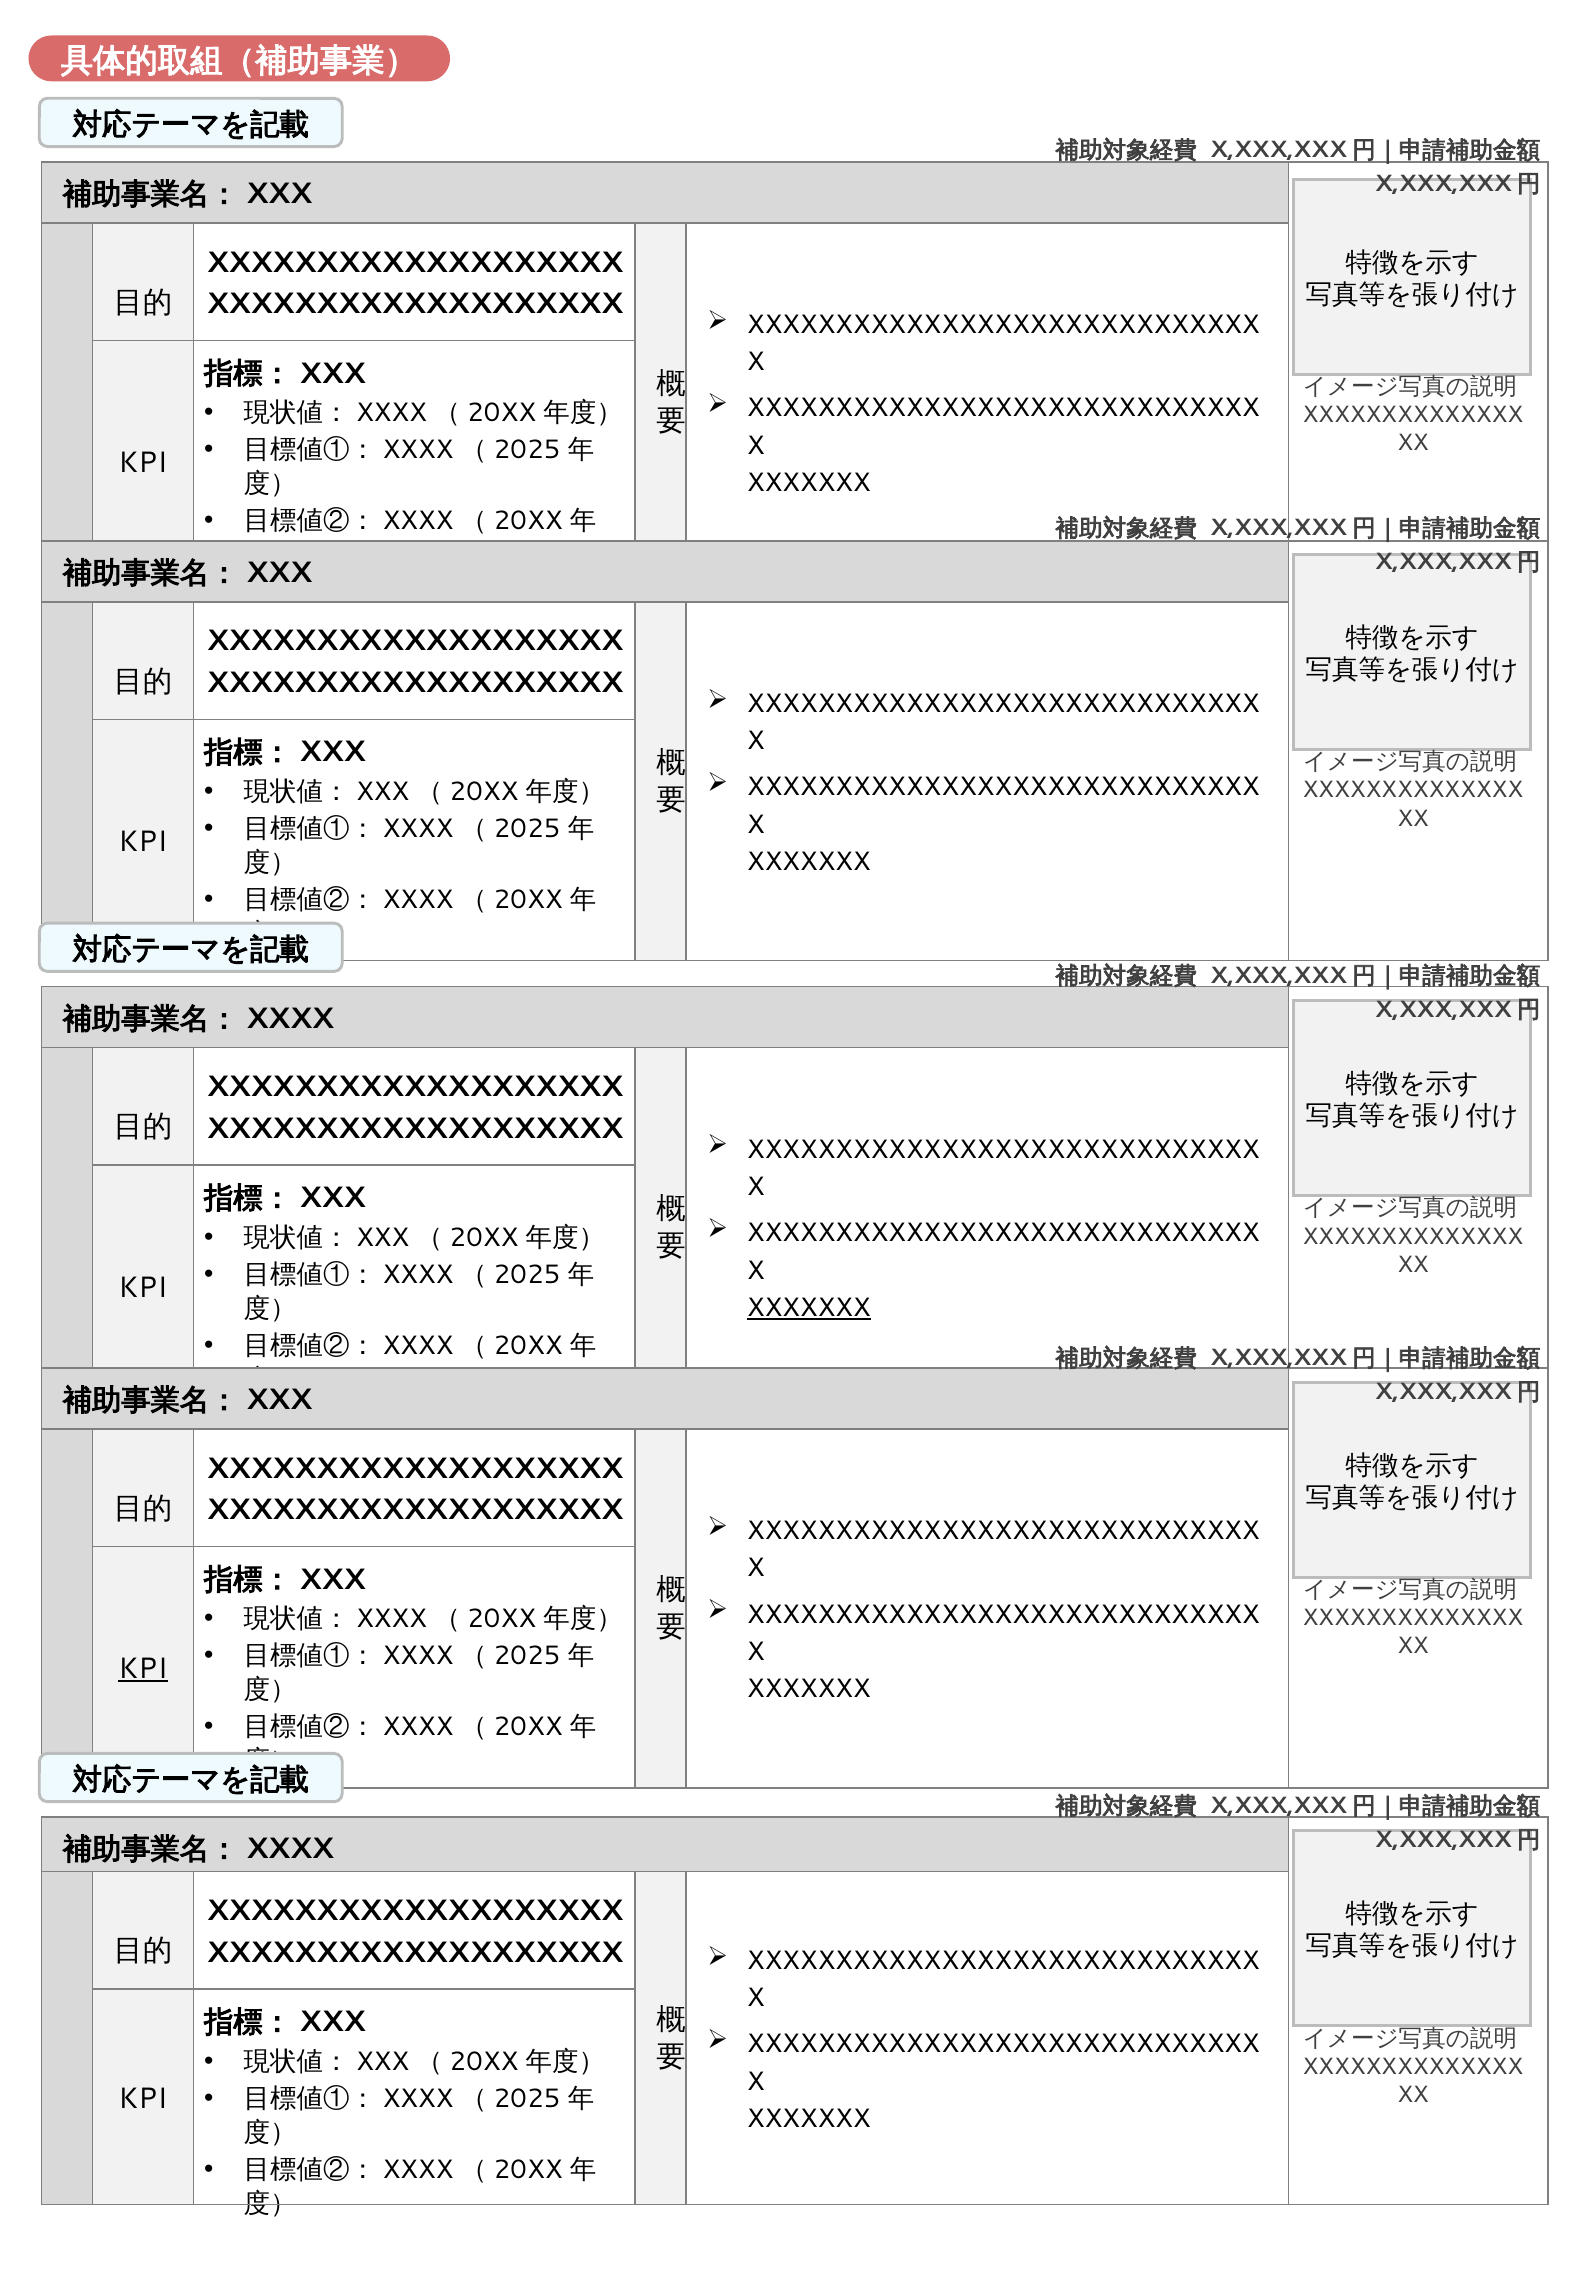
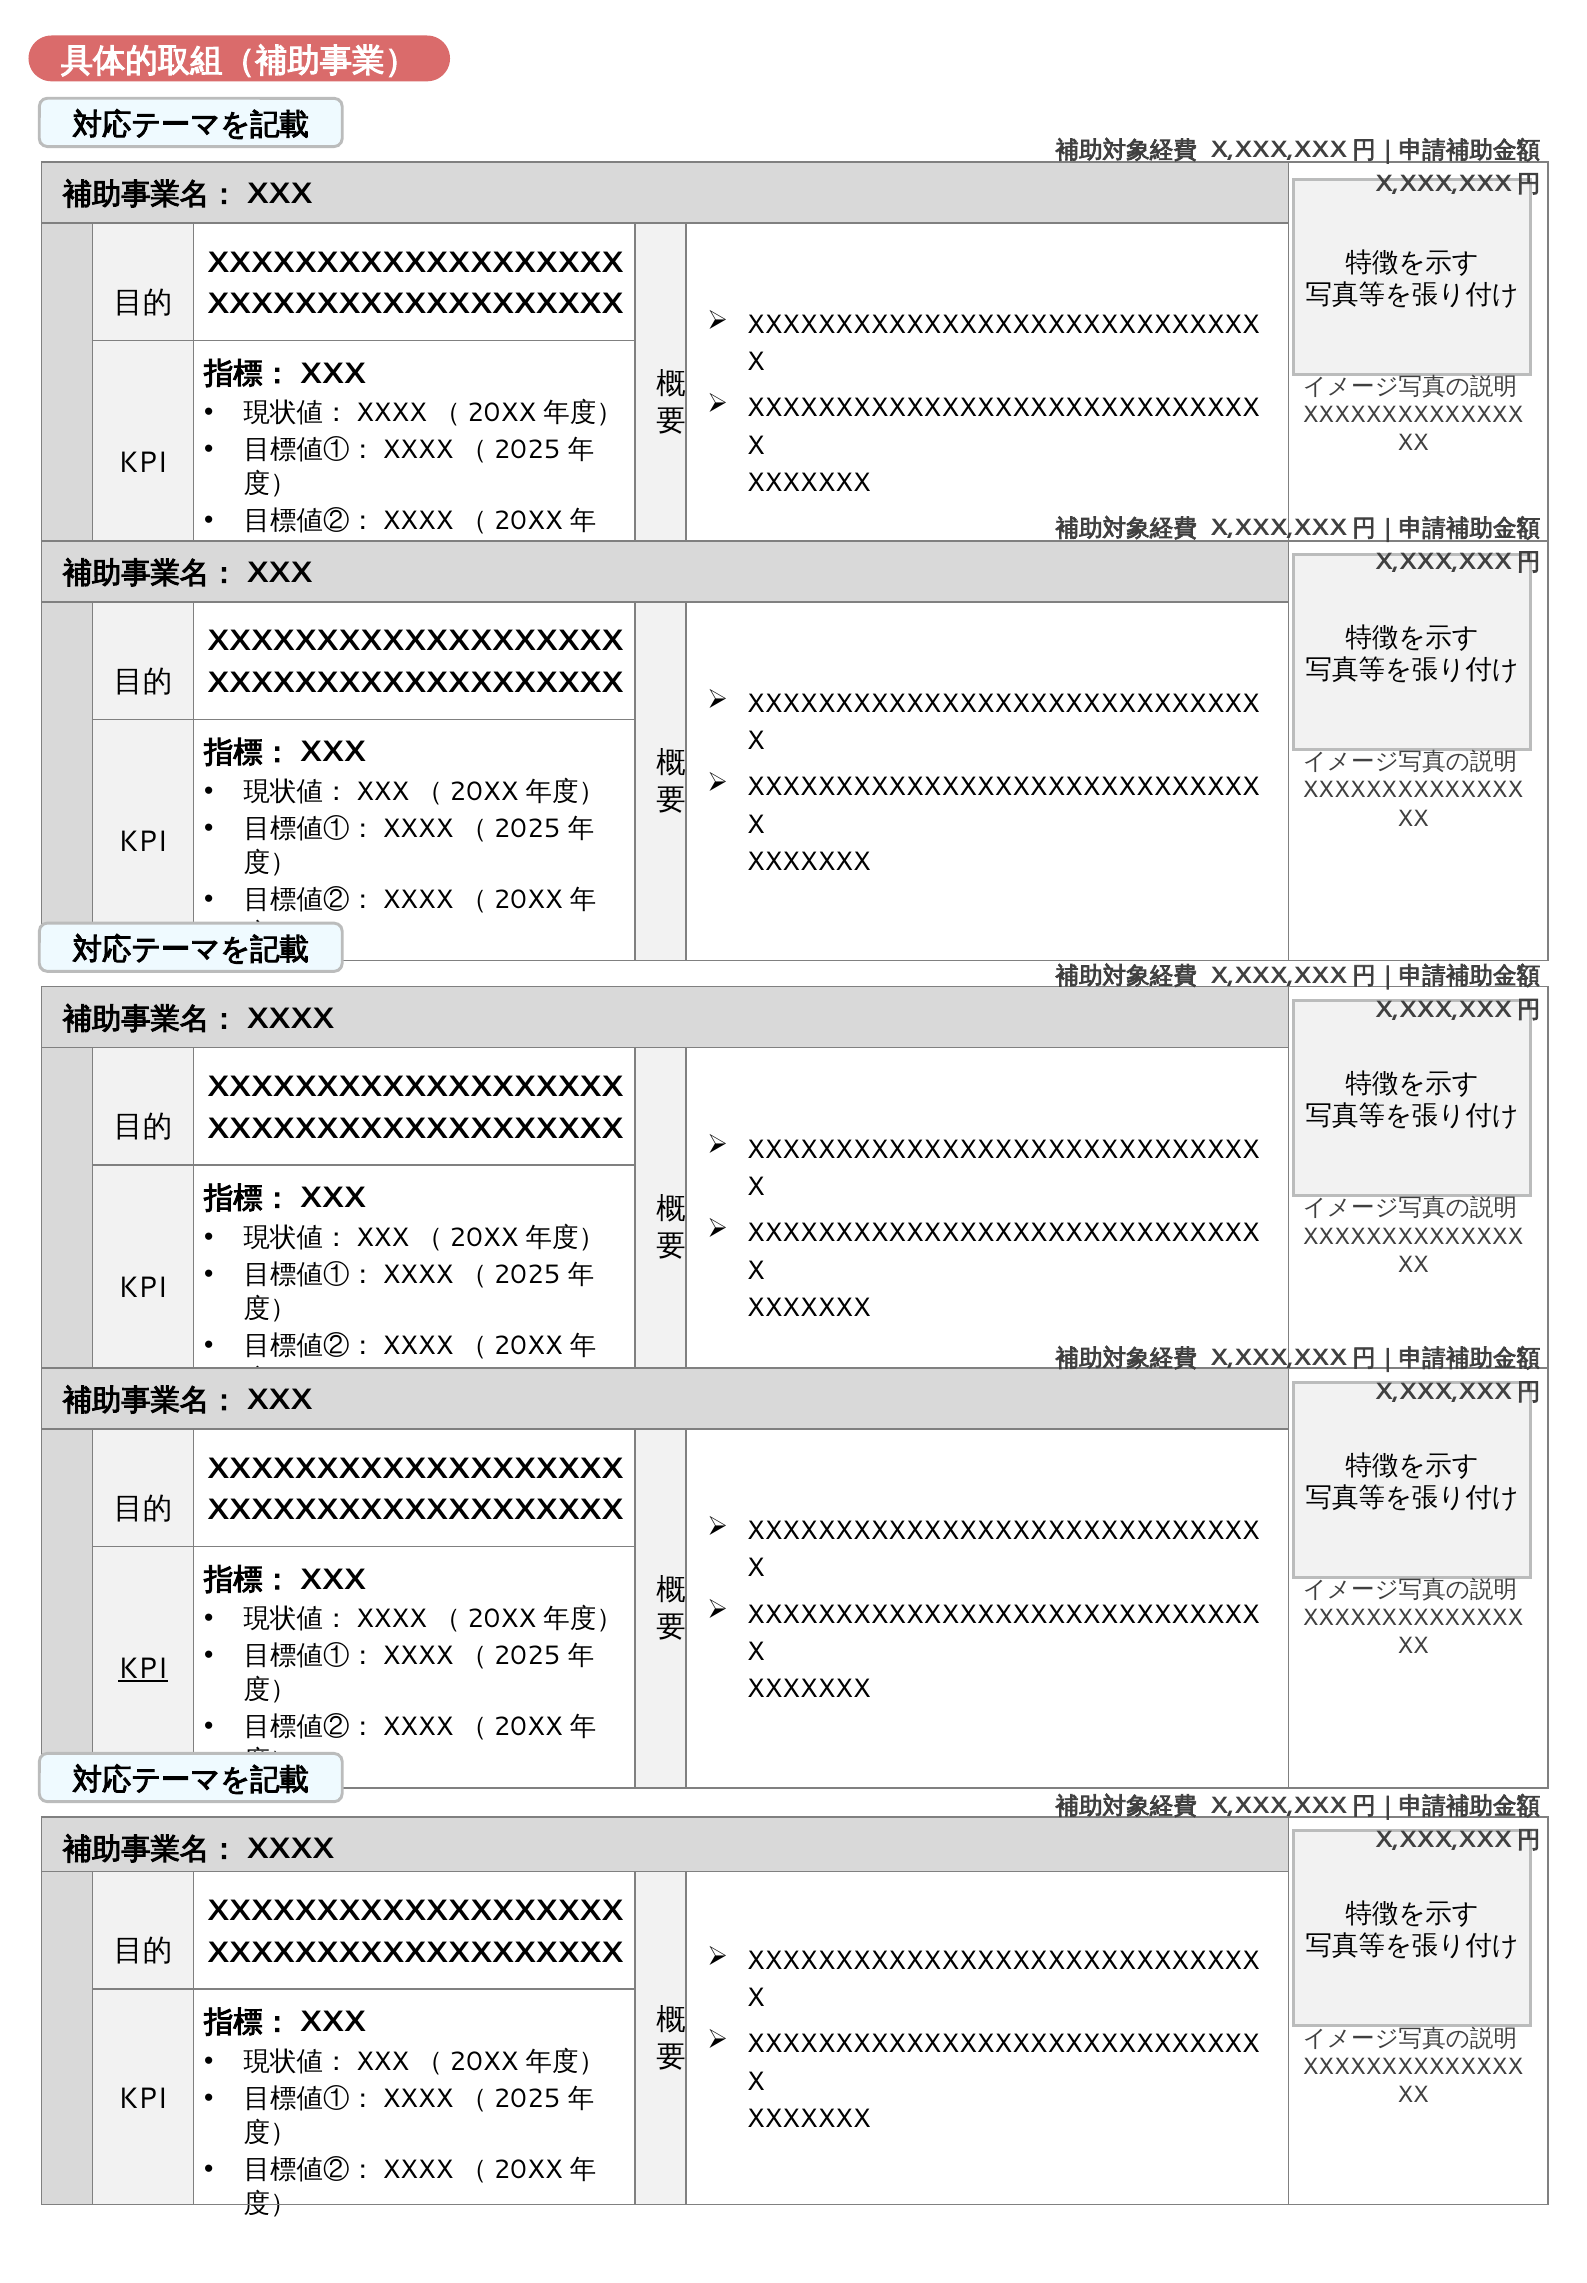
XXXXXXX underline: present -> none (809, 1308)
